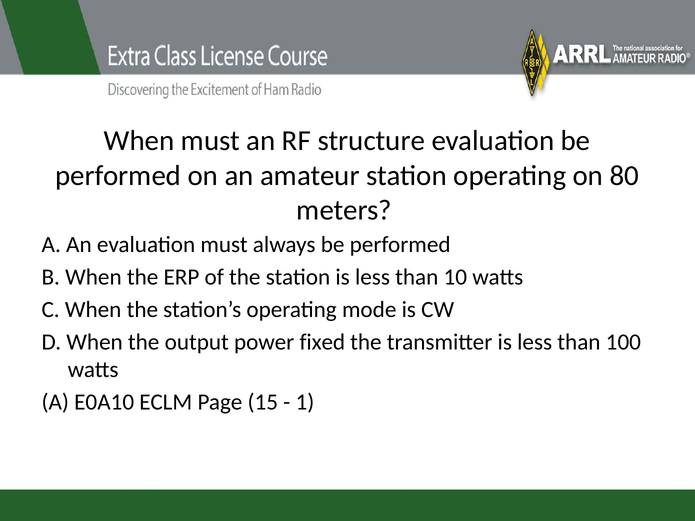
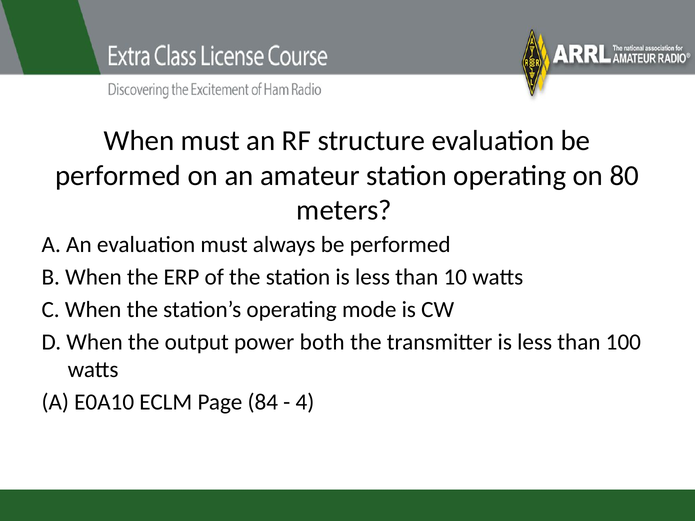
fixed: fixed -> both (322, 342)
15: 15 -> 84 (263, 402)
1: 1 -> 4 (305, 402)
